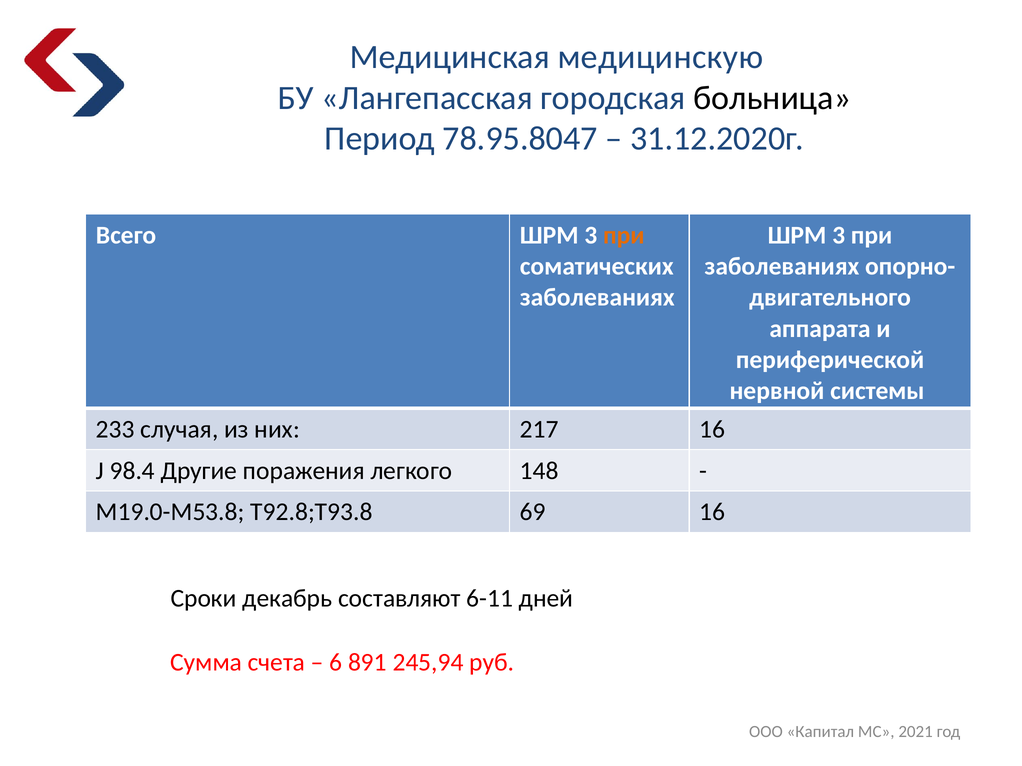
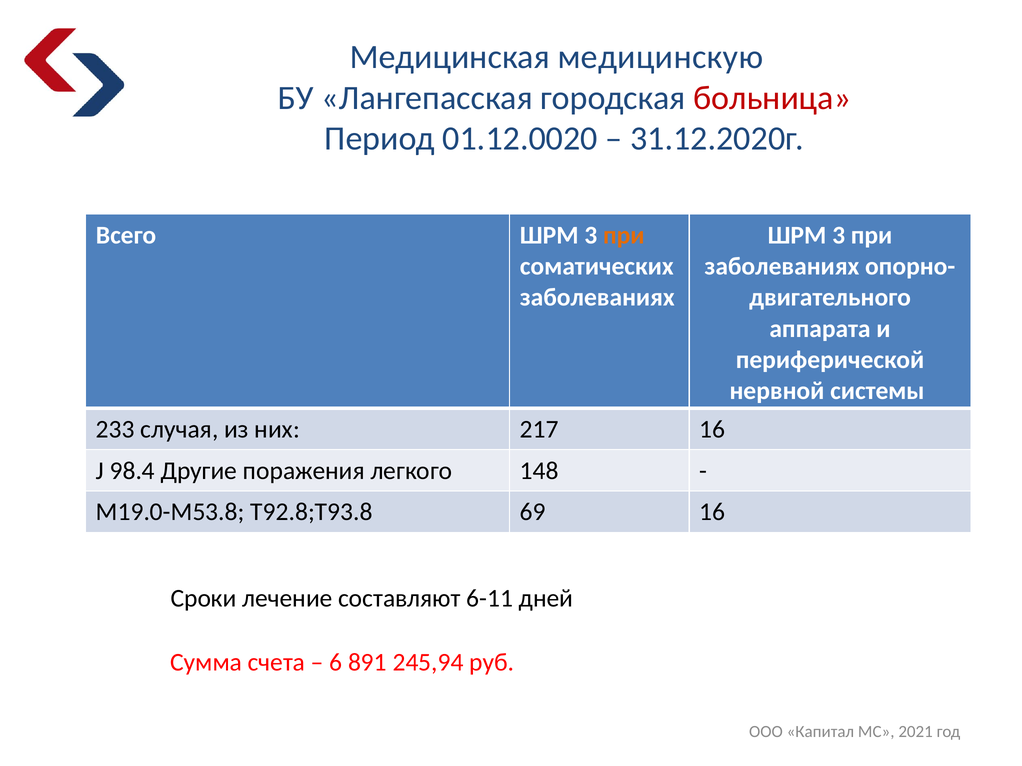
больница colour: black -> red (772, 98)
78.95.8047: 78.95.8047 -> 01.12.0020 (520, 139)
декабрь: декабрь -> лечение (287, 599)
